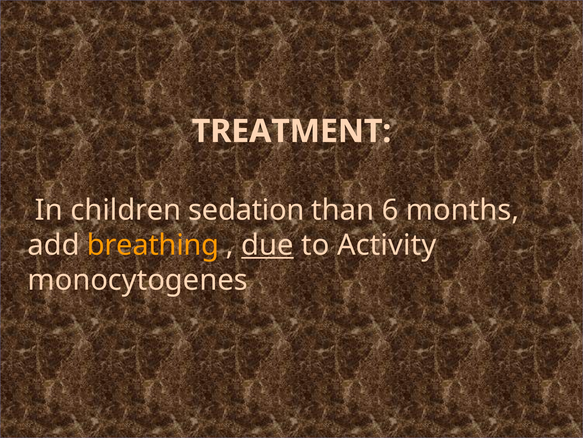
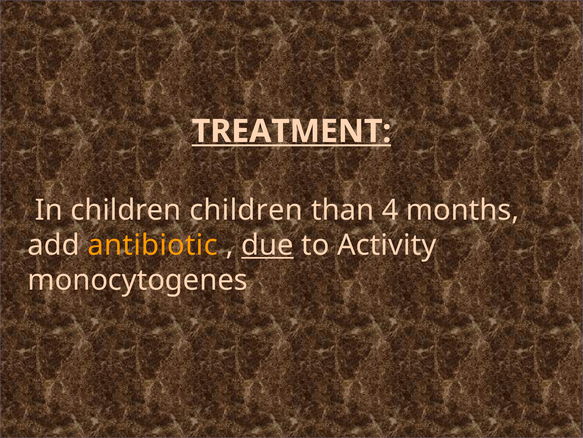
TREATMENT underline: none -> present (292, 131)
children sedation: sedation -> children (246, 210)
6: 6 -> 4 (390, 210)
breathing: breathing -> antibiotic (153, 245)
